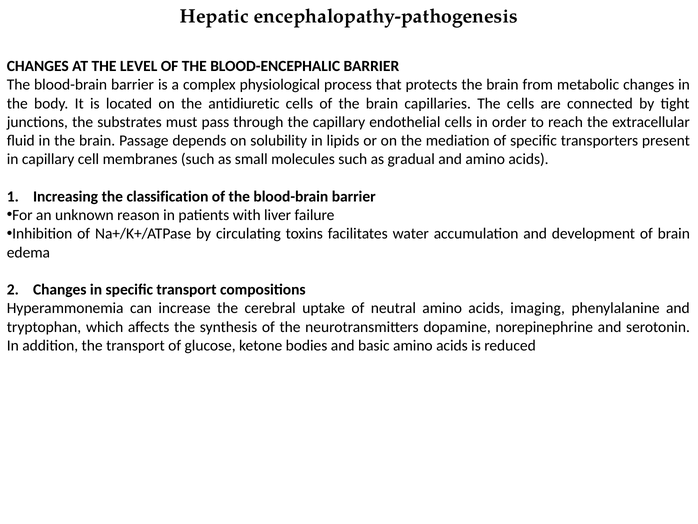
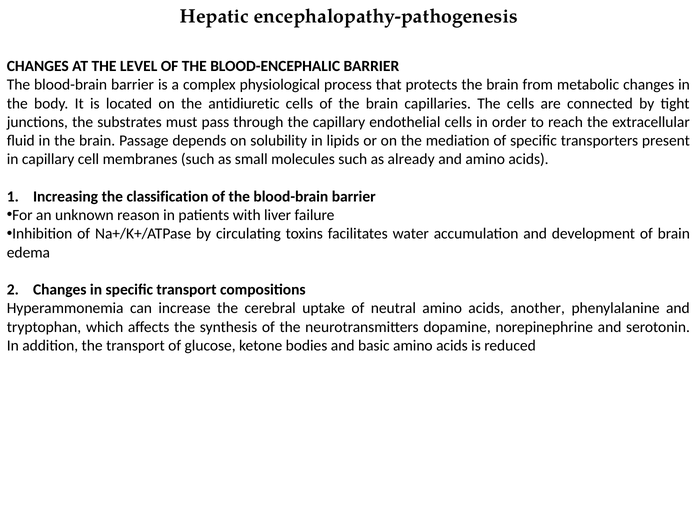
gradual: gradual -> already (411, 159)
imaging: imaging -> another (538, 308)
